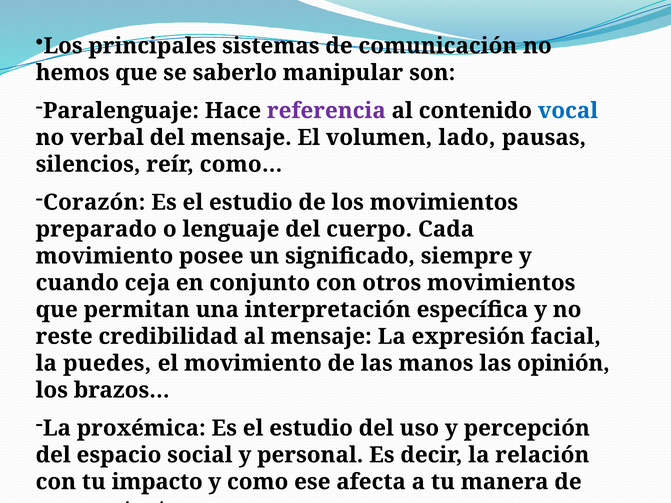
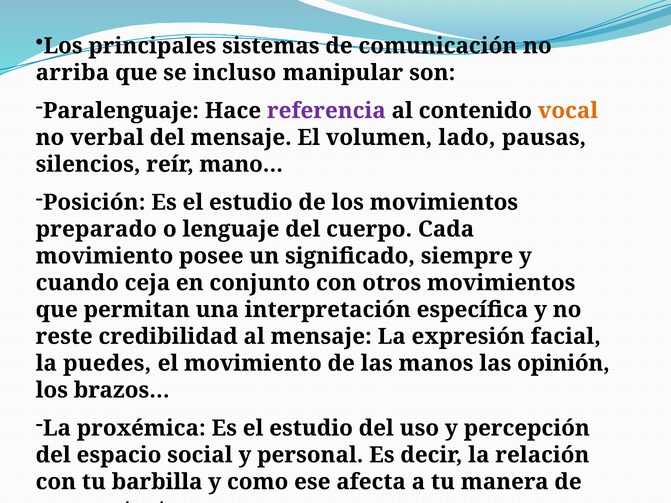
hemos: hemos -> arriba (72, 73)
saberlo: saberlo -> incluso (235, 73)
vocal colour: blue -> orange (568, 111)
como…: como… -> mano… (241, 164)
Corazón: Corazón -> Posición (94, 202)
impacto: impacto -> barbilla (157, 482)
